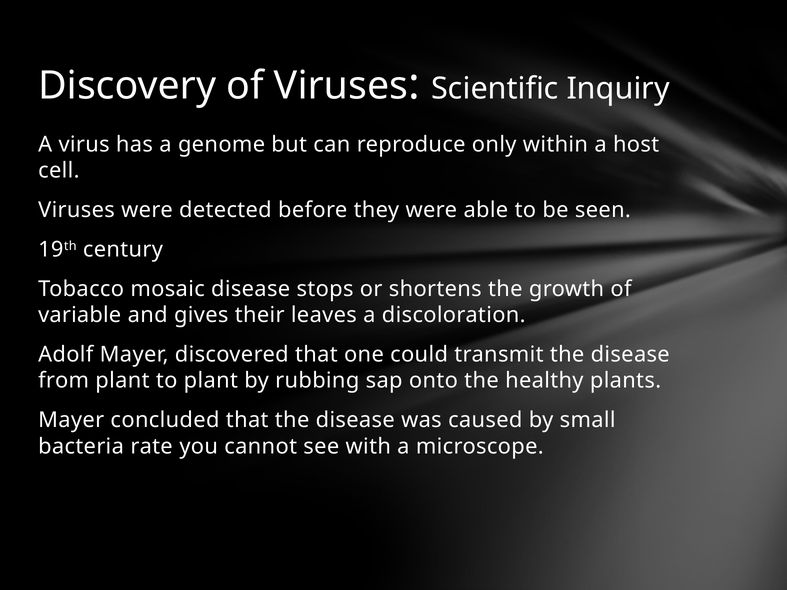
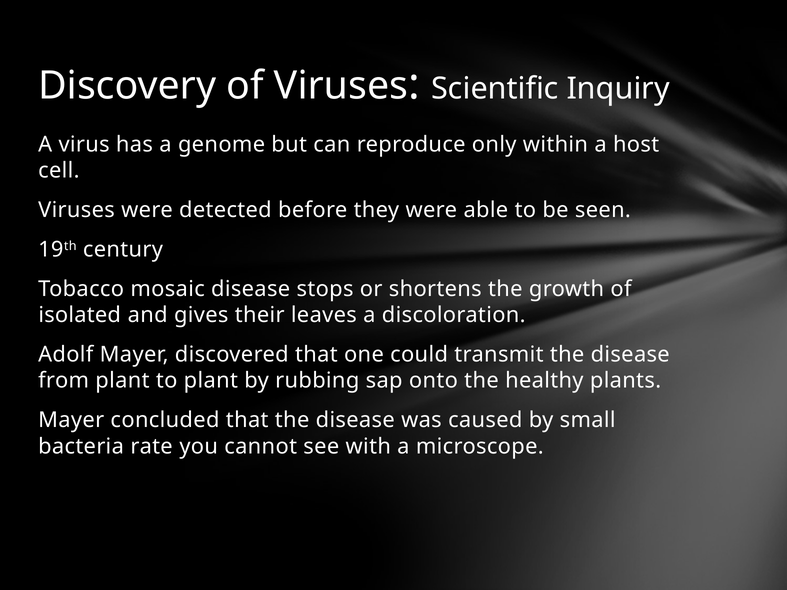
variable: variable -> isolated (80, 315)
